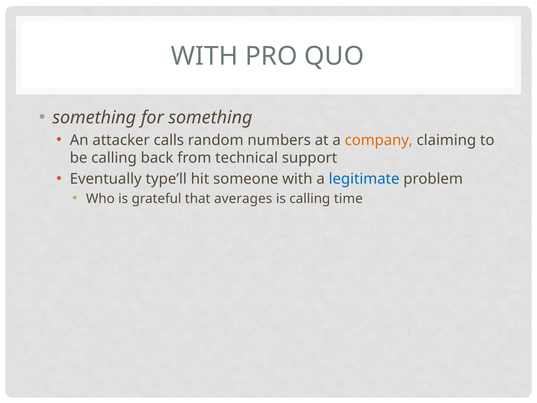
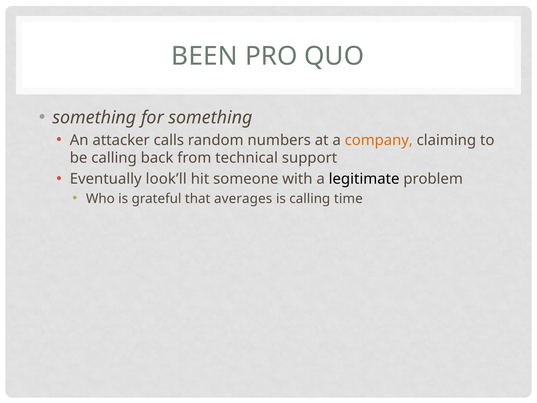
WITH: WITH -> BEEN (204, 56)
type’ll: type’ll -> look’ll (166, 179)
legitimate colour: blue -> black (364, 179)
